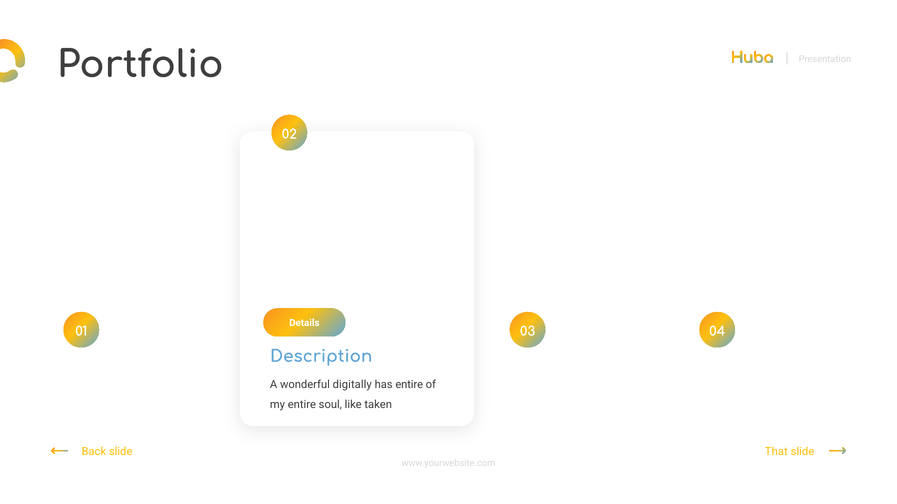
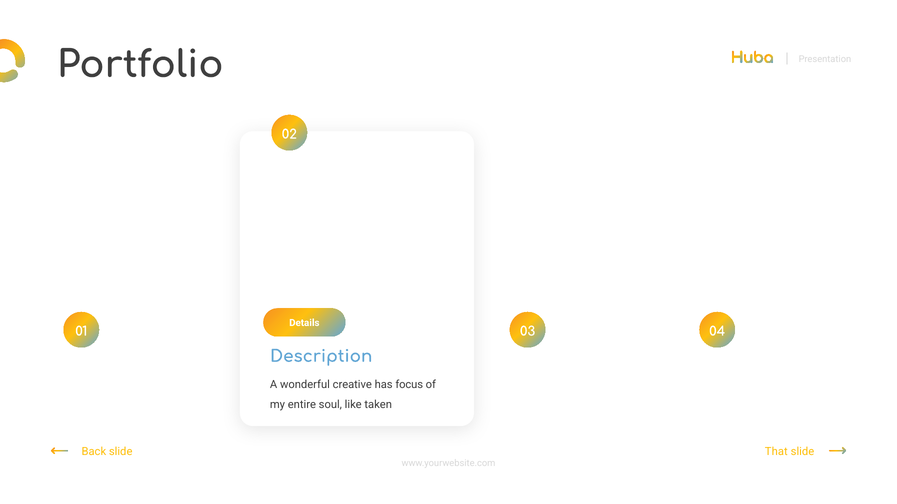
digitally: digitally -> creative (352, 385)
has entire: entire -> focus (409, 385)
